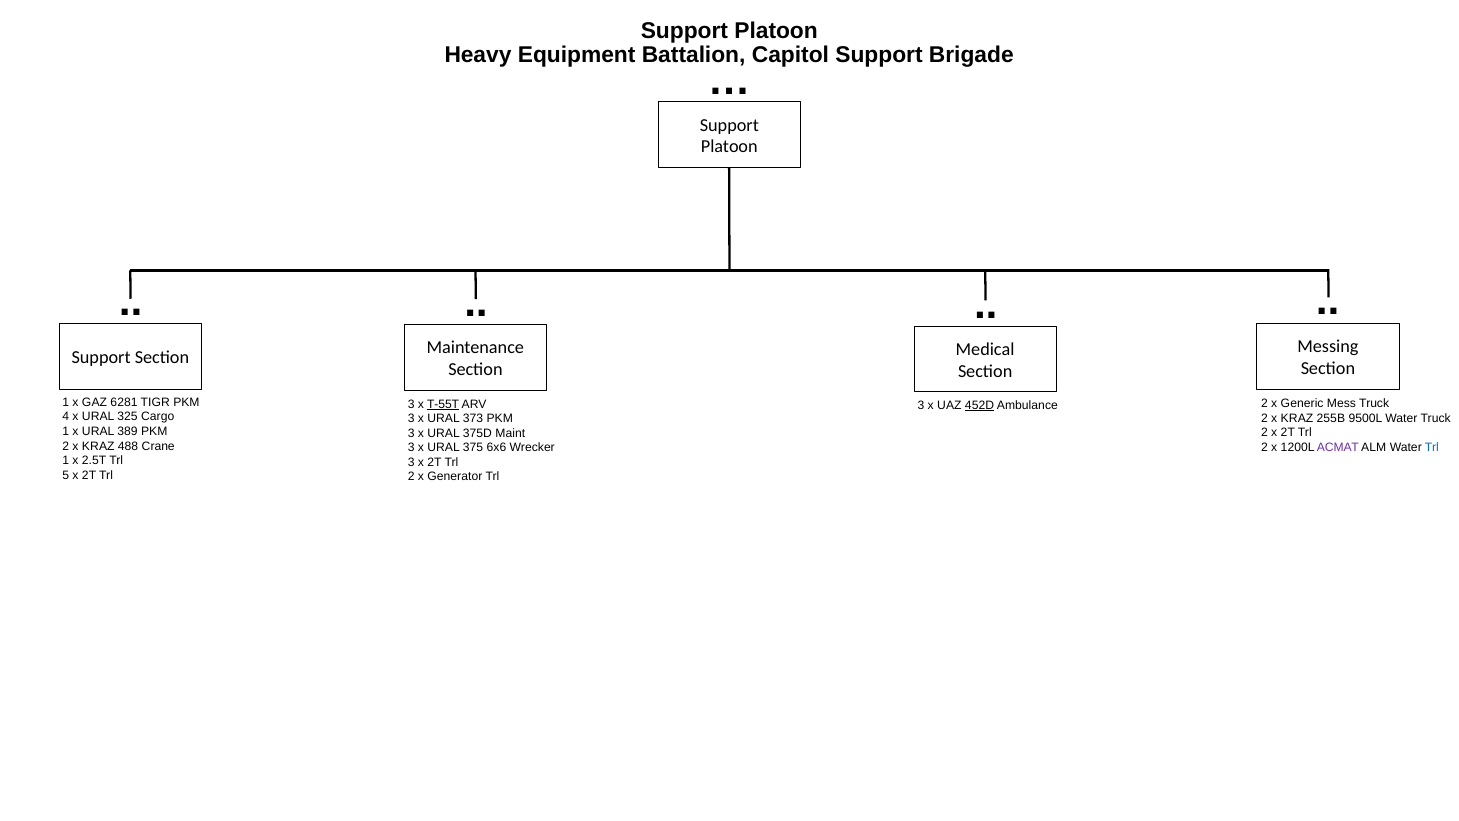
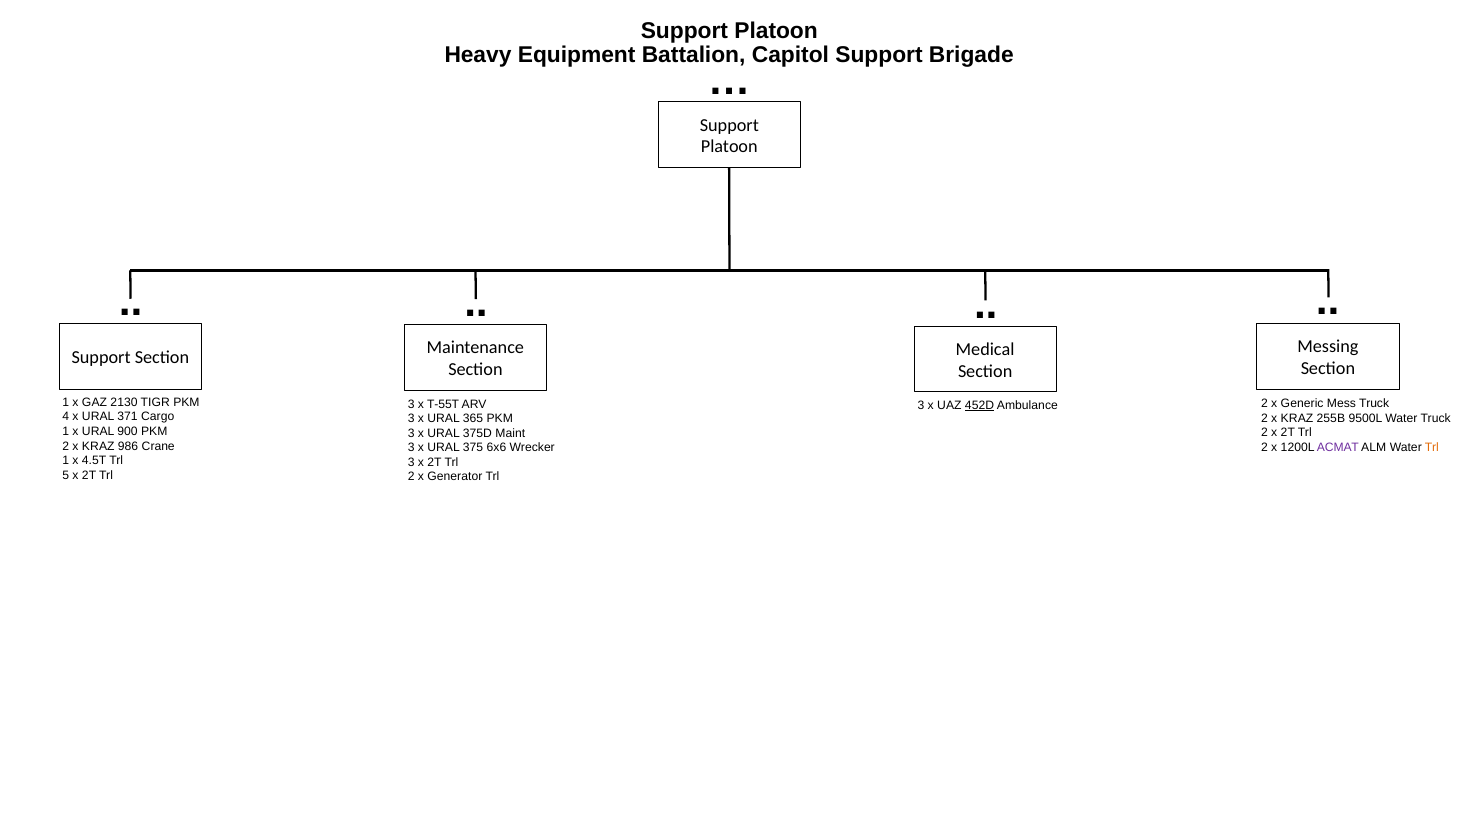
6281: 6281 -> 2130 (124, 402)
T-55T underline: present -> none (443, 404)
325: 325 -> 371 (128, 417)
373: 373 -> 365 (473, 418)
389: 389 -> 900 (128, 431)
488: 488 -> 986 (128, 446)
Trl colour: blue -> orange (1432, 447)
2.5T: 2.5T -> 4.5T (94, 460)
